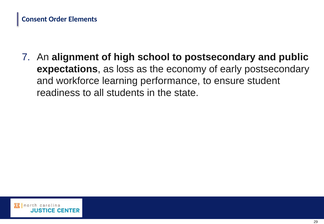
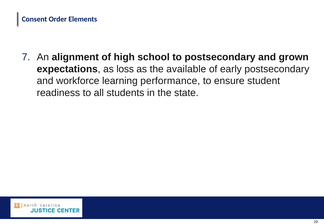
public: public -> grown (294, 57)
economy: economy -> available (186, 69)
